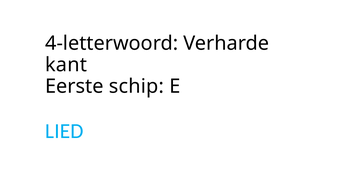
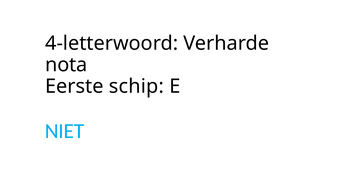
kant: kant -> nota (66, 65)
LIED: LIED -> NIET (65, 131)
